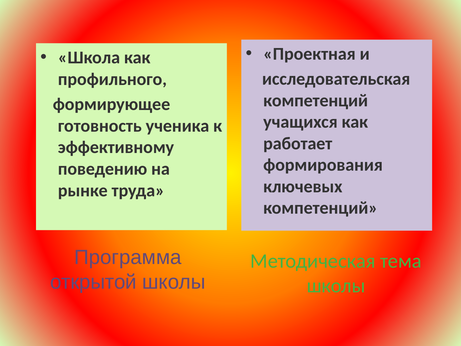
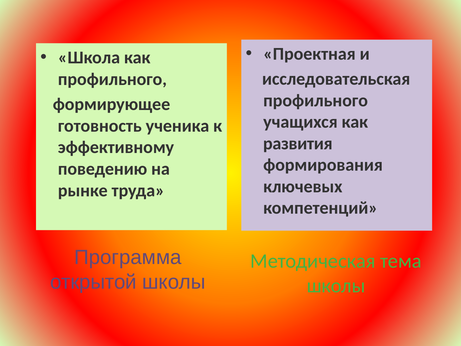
компетенций: компетенций -> профильного (316, 100)
работает: работает -> развития (298, 143)
